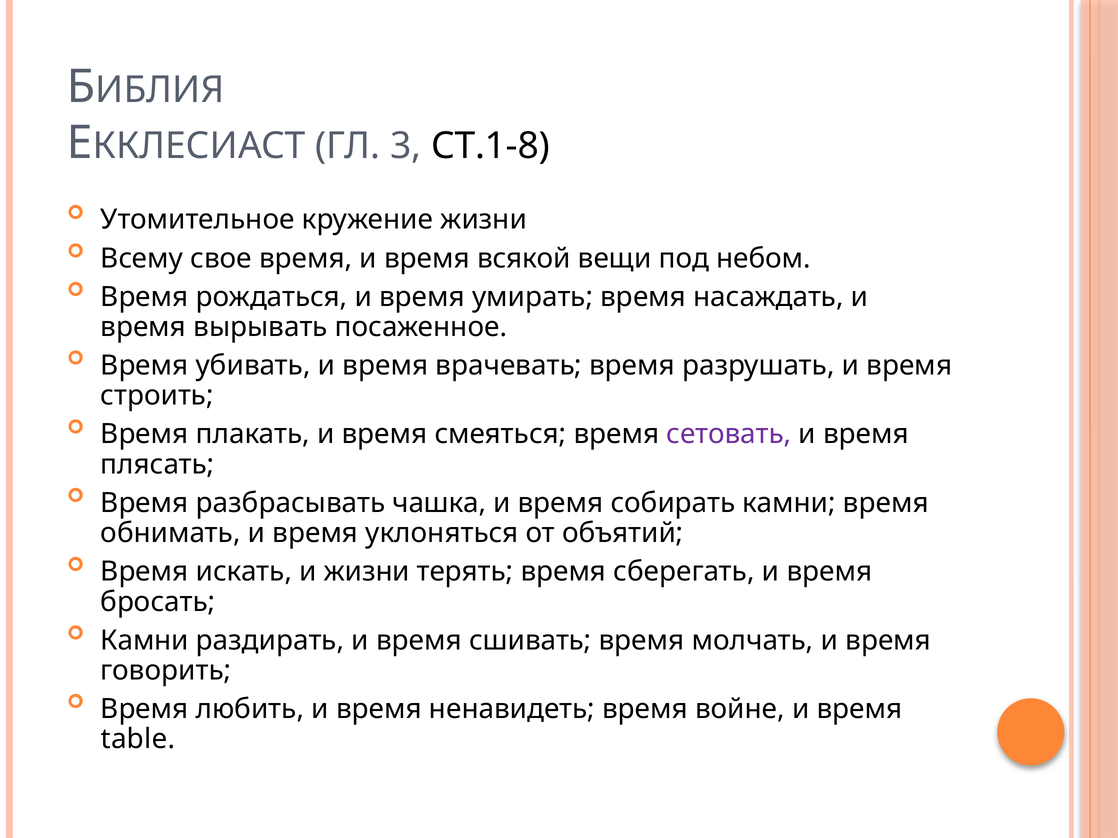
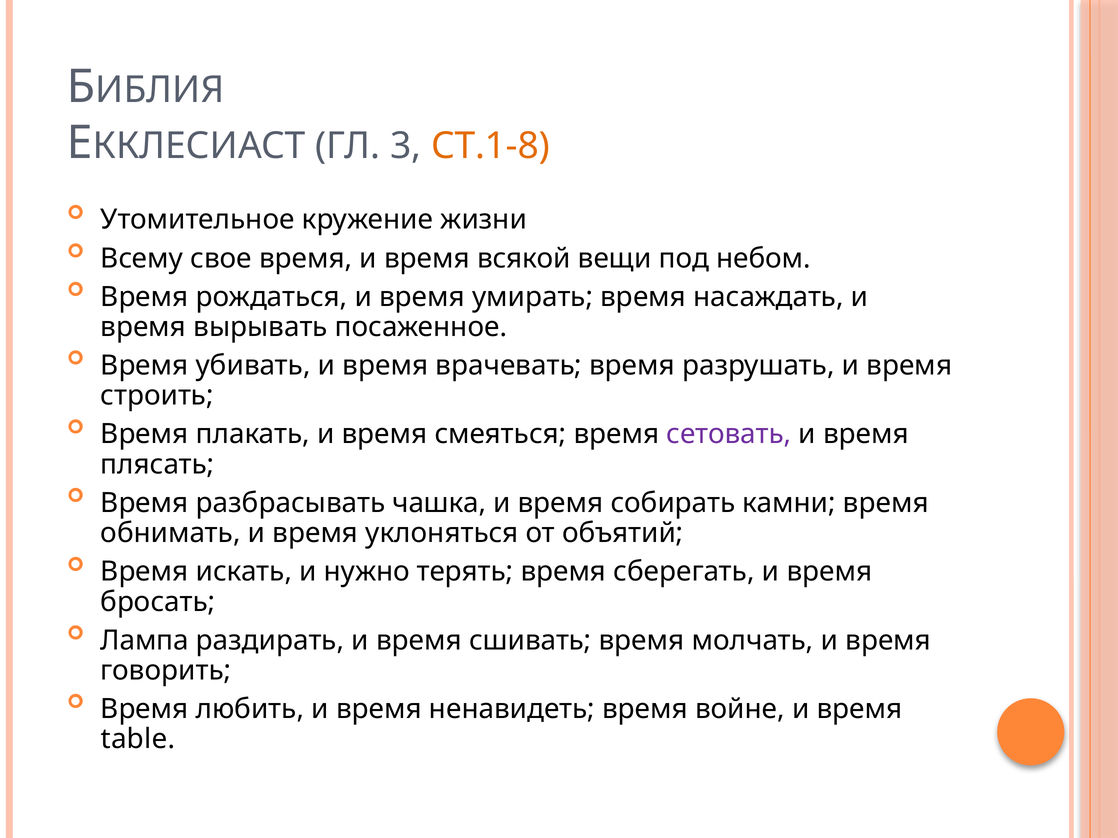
СТ.1-8 colour: black -> orange (490, 146)
и жизни: жизни -> нужно (367, 572)
Камни: Камни -> Лампа (145, 641)
